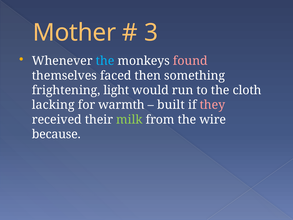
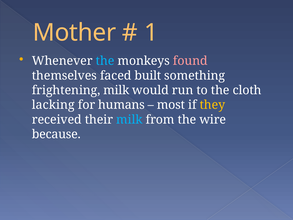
3: 3 -> 1 (151, 33)
then: then -> built (148, 76)
frightening light: light -> milk (116, 90)
warmth: warmth -> humans (121, 105)
built: built -> most (171, 105)
they colour: pink -> yellow (212, 105)
milk colour: light green -> light blue (129, 119)
